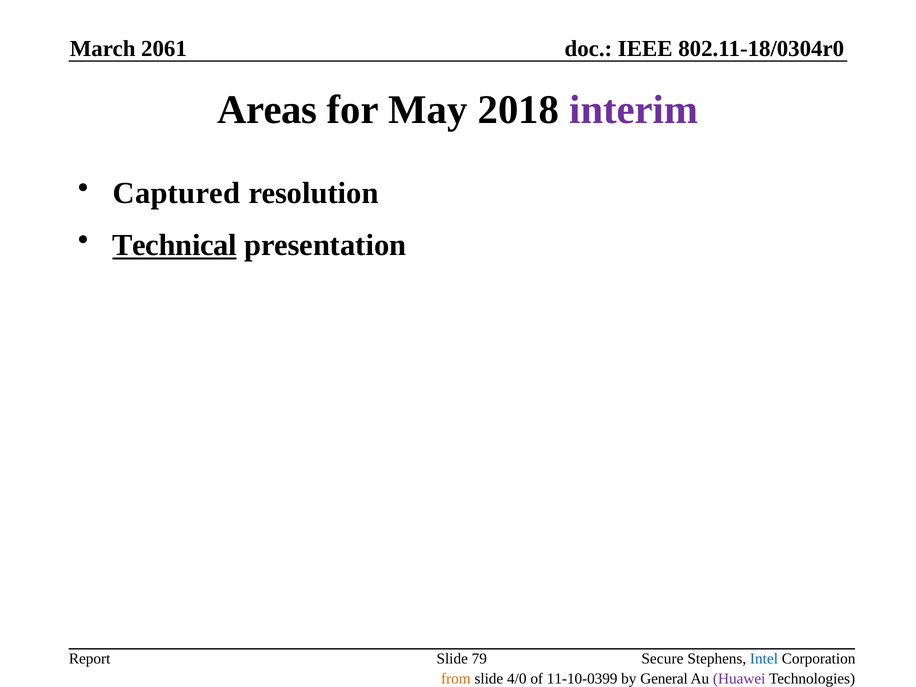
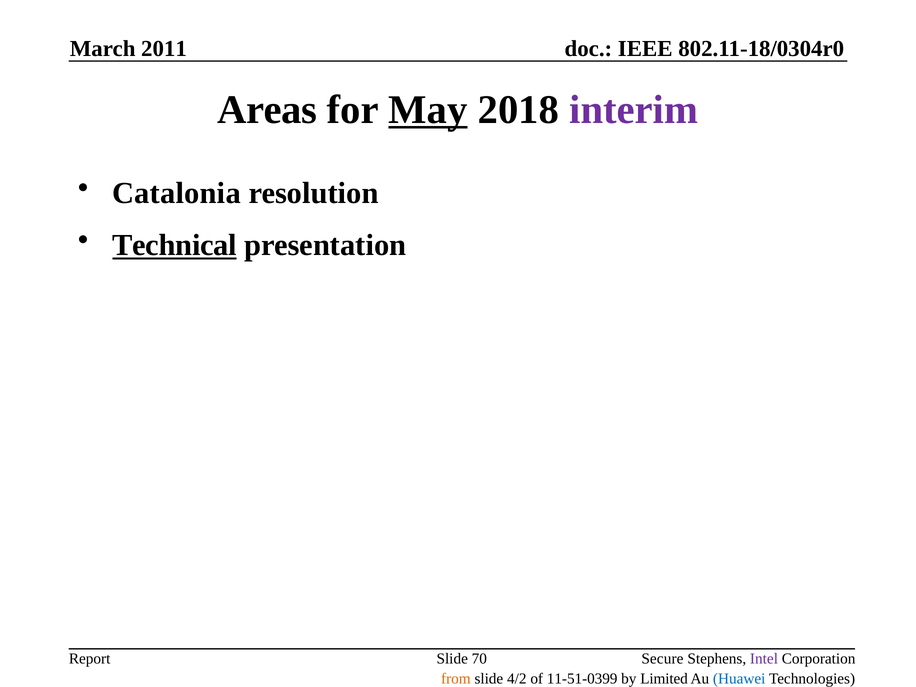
2061: 2061 -> 2011 (164, 49)
May underline: none -> present (428, 110)
Captured: Captured -> Catalonia (177, 193)
79: 79 -> 70 (479, 659)
Intel colour: blue -> purple (764, 659)
4/0: 4/0 -> 4/2 (517, 679)
11-10-0399: 11-10-0399 -> 11-51-0399 (582, 679)
General: General -> Limited (664, 679)
Huawei colour: purple -> blue (739, 679)
